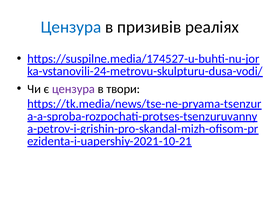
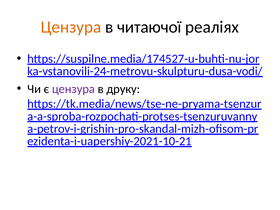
Цензура colour: blue -> orange (71, 27)
призивів: призивів -> читаючої (149, 27)
твори: твори -> друку (123, 89)
